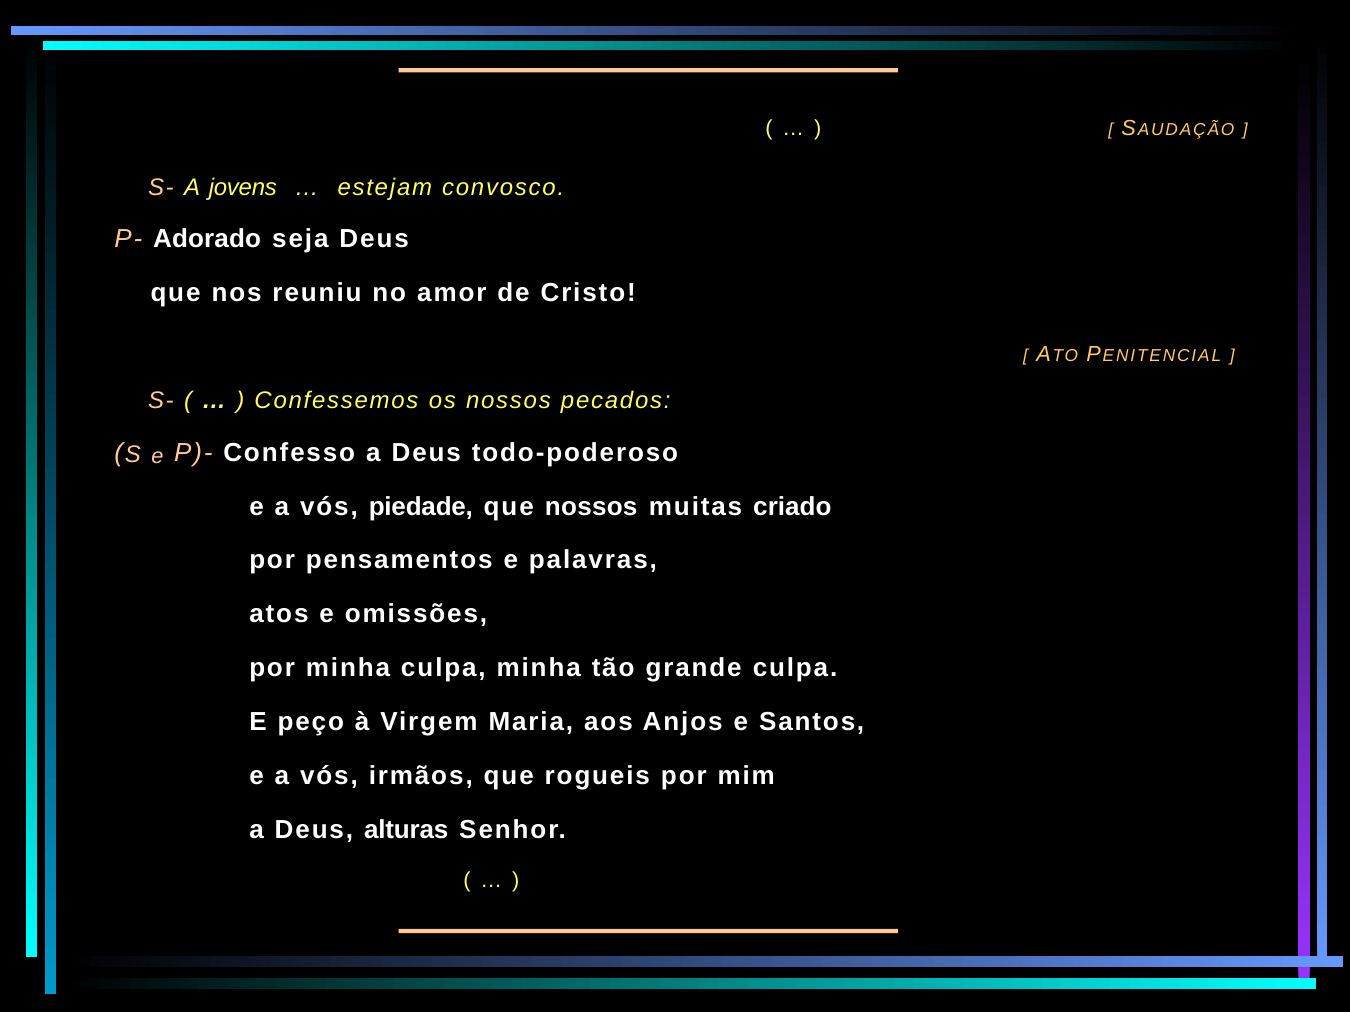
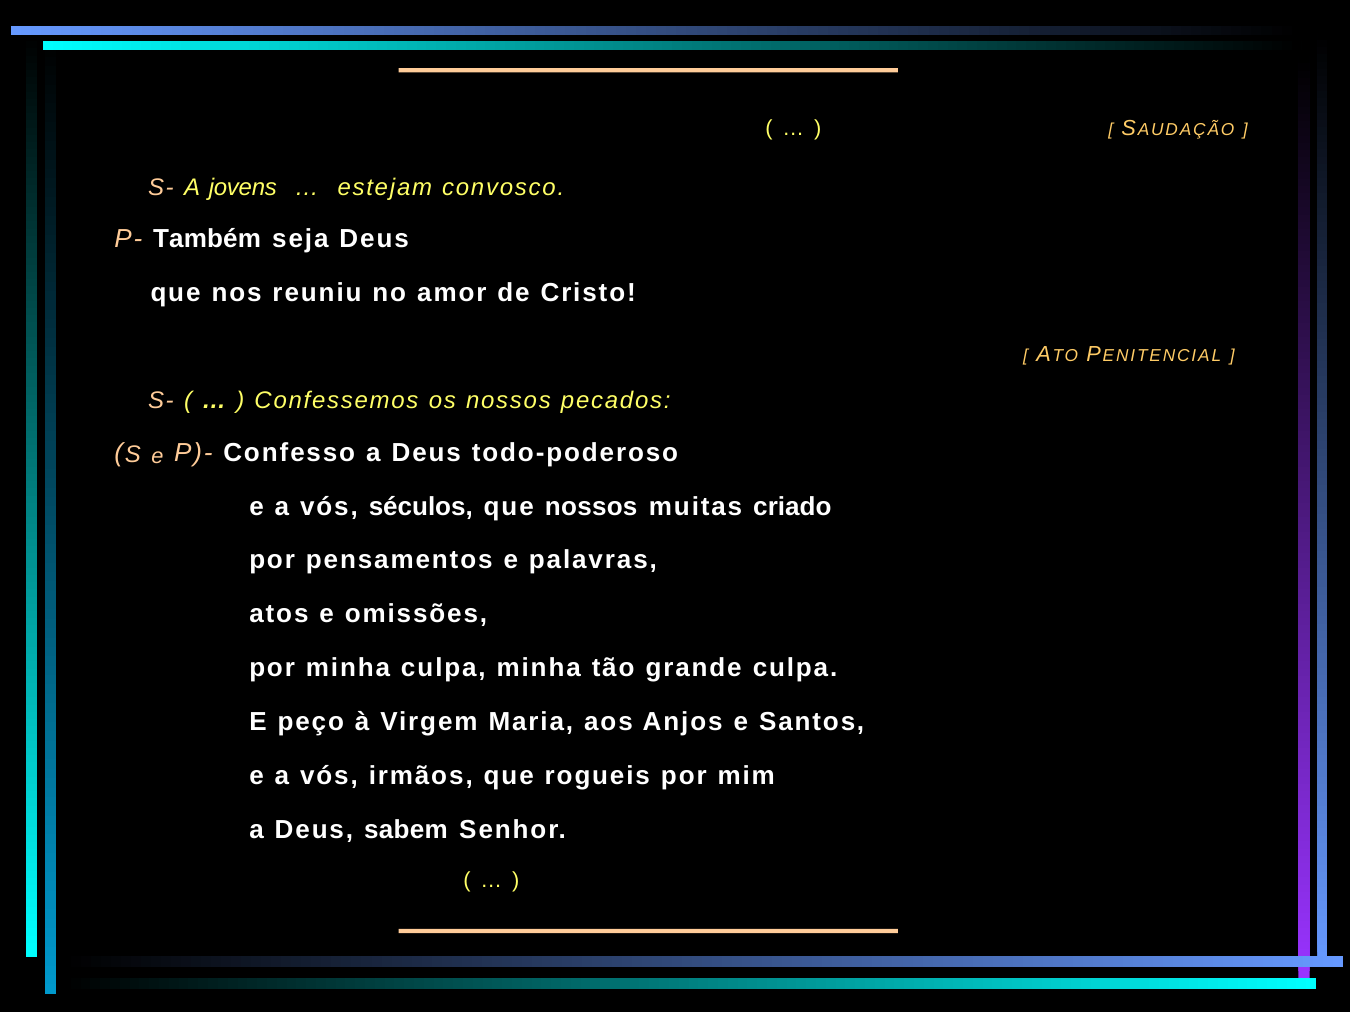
Adorado: Adorado -> Também (207, 239)
piedade: piedade -> séculos (421, 507)
alturas: alturas -> sabem (406, 831)
